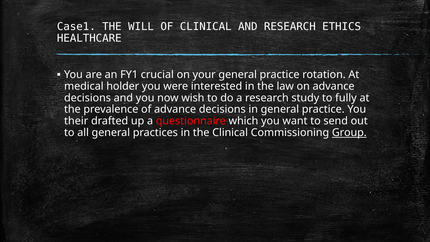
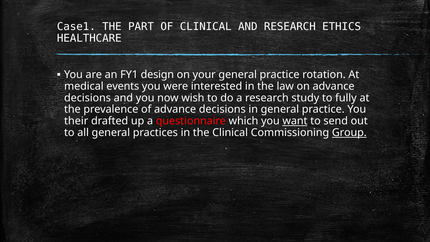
WILL: WILL -> PART (141, 27)
crucial: crucial -> design (157, 75)
holder: holder -> events (123, 86)
want underline: none -> present (295, 121)
